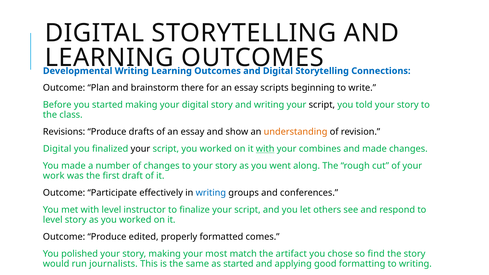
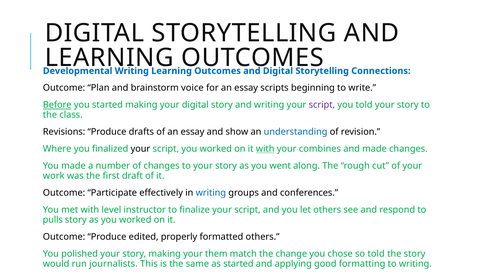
there: there -> voice (192, 88)
Before underline: none -> present (57, 105)
script colour: black -> purple (322, 105)
understanding colour: orange -> blue (296, 132)
Digital: Digital -> Where (57, 149)
level: level -> pulls (53, 220)
formatted comes: comes -> others (263, 237)
most: most -> them (216, 254)
artifact: artifact -> change (291, 254)
so find: find -> told (376, 254)
